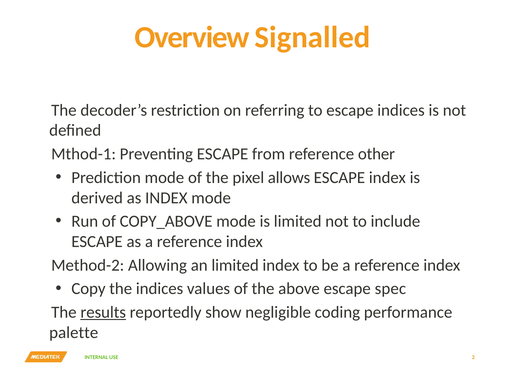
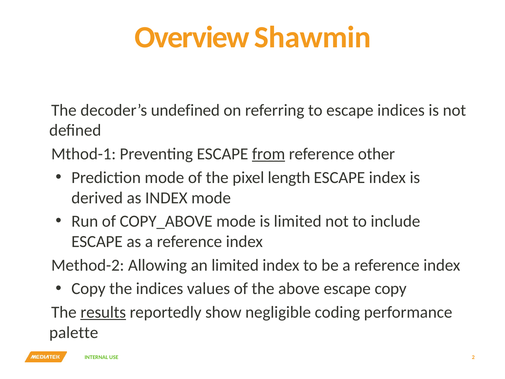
Signalled: Signalled -> Shawmin (313, 37)
restriction: restriction -> undefined (185, 110)
from underline: none -> present (269, 154)
allows: allows -> length (289, 177)
escape spec: spec -> copy (391, 289)
